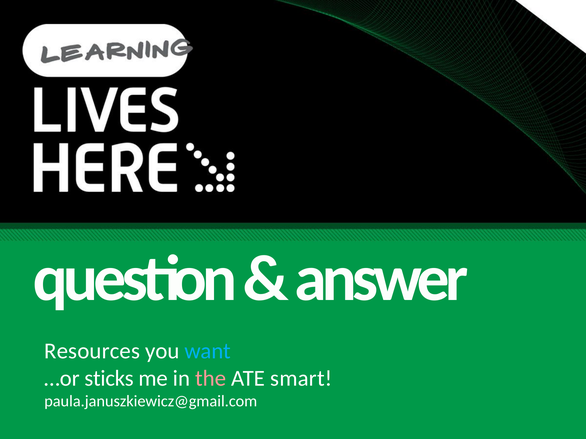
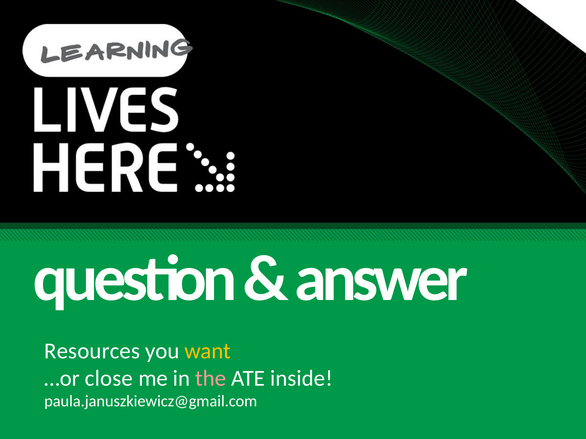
want colour: light blue -> yellow (208, 351)
sticks: sticks -> close (109, 379)
smart: smart -> inside (301, 379)
